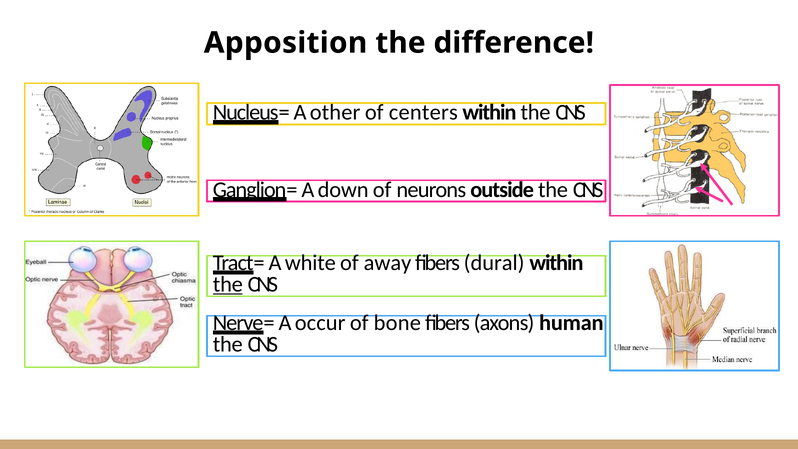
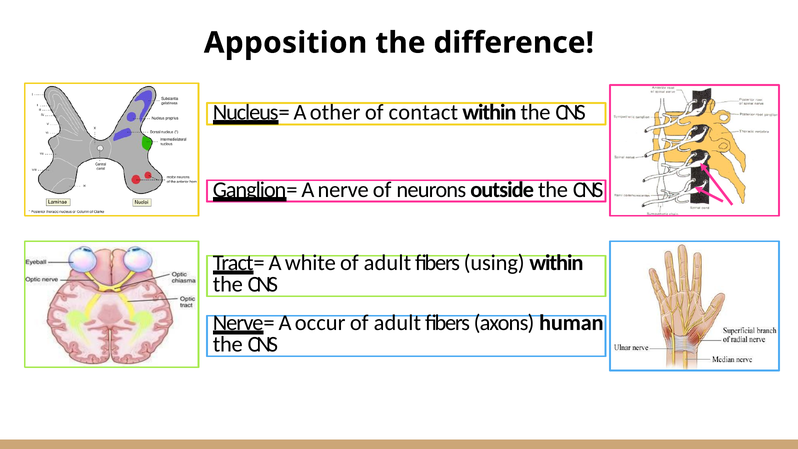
centers: centers -> contact (423, 112)
down: down -> nerve (343, 190)
away: away -> adult (387, 263)
dural: dural -> using (494, 263)
the underline: present -> none (228, 284)
bone: bone -> adult (397, 323)
